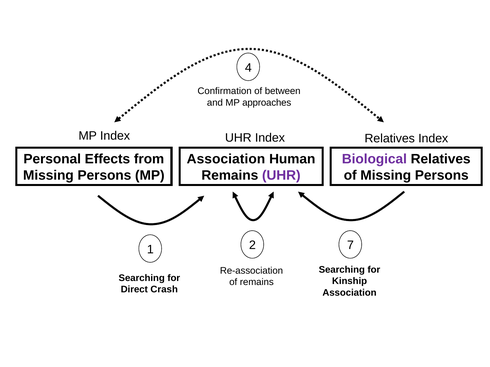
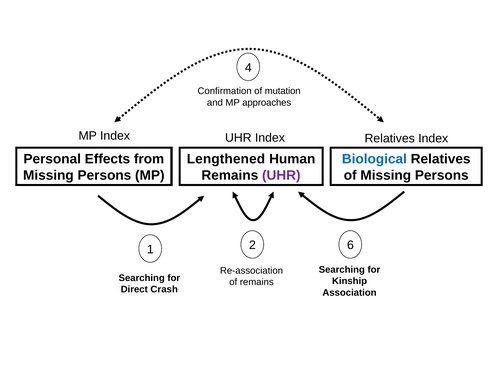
between: between -> mutation (283, 91)
Association: Association -> Lengthened (226, 159)
Biological colour: purple -> blue (374, 159)
7: 7 -> 6 (350, 246)
